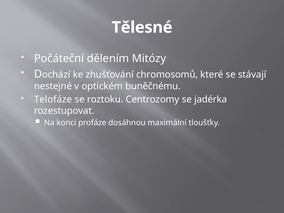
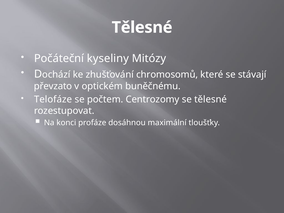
dělením: dělením -> kyseliny (108, 58)
nestejné: nestejné -> převzato (53, 86)
roztoku: roztoku -> počtem (105, 99)
se jadérka: jadérka -> tělesné (211, 99)
